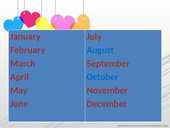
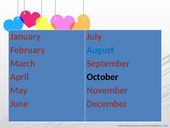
October colour: blue -> black (103, 77)
